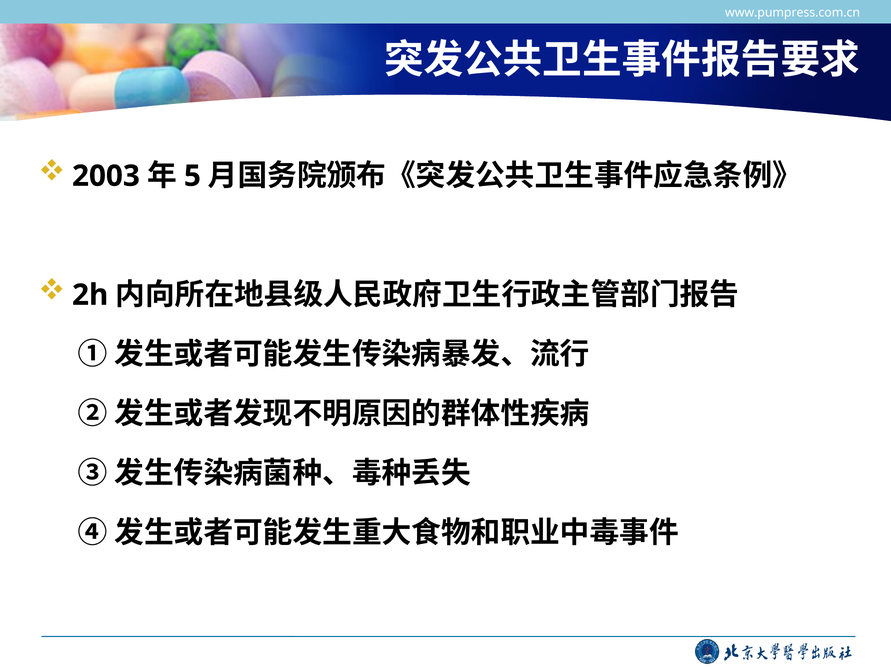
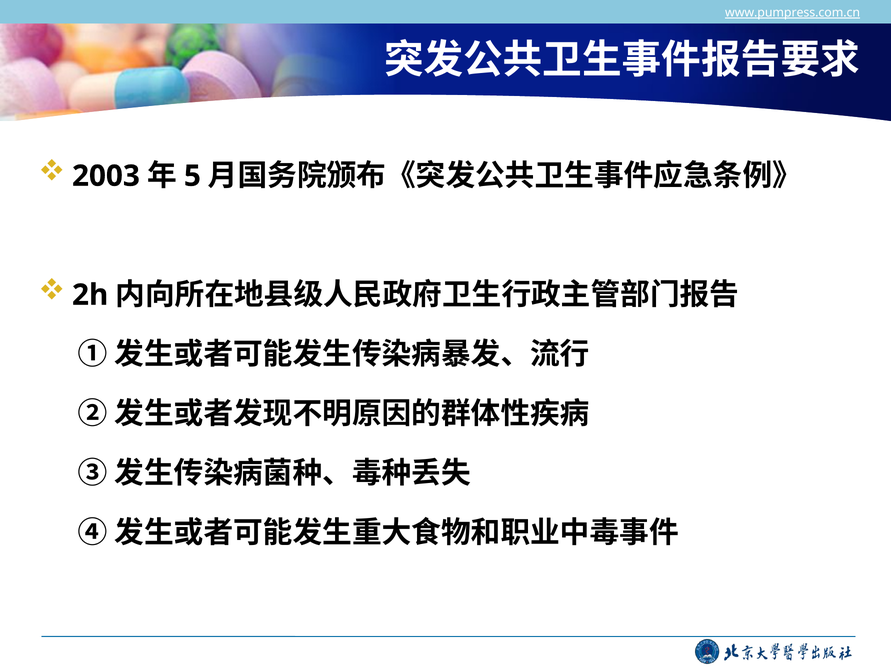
www.pumpress.com.cn underline: none -> present (793, 13)
